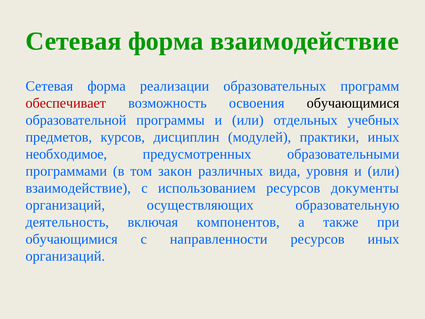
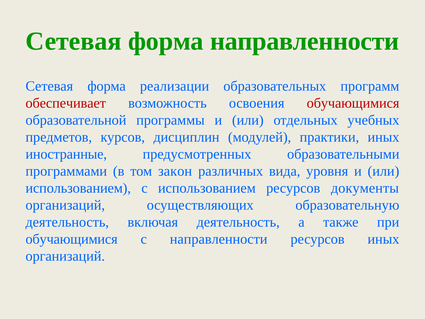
форма взаимодействие: взаимодействие -> направленности (305, 41)
обучающимися colour: black -> red (353, 103)
необходимое: необходимое -> иностранные (66, 154)
взаимодействие: взаимодействие -> использованием (78, 188)
включая компонентов: компонентов -> деятельность (238, 222)
